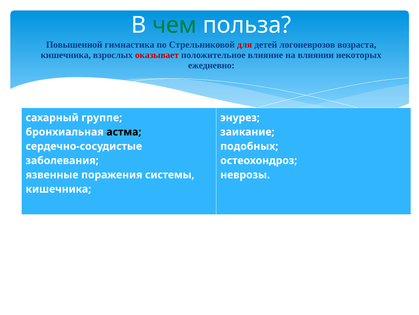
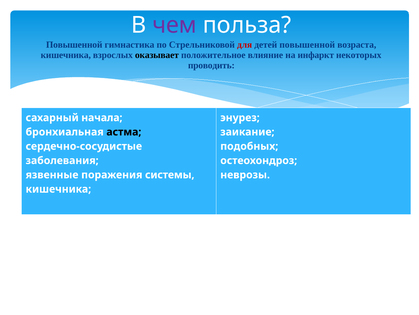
чем colour: green -> purple (175, 25)
детей логоневрозов: логоневрозов -> повышенной (307, 45)
оказывает colour: red -> black (157, 55)
влиянии: влиянии -> инфаркт (316, 55)
ежедневно: ежедневно -> проводить (211, 65)
группе: группе -> начала (102, 117)
